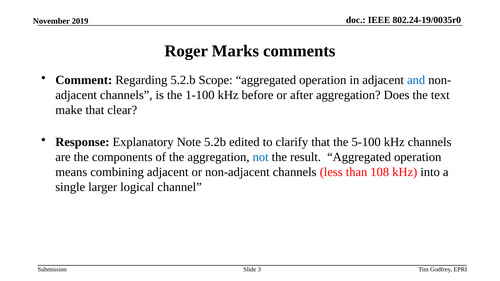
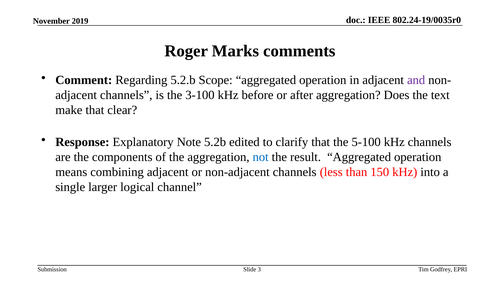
and colour: blue -> purple (416, 80)
1-100: 1-100 -> 3-100 (200, 95)
108: 108 -> 150 (380, 172)
